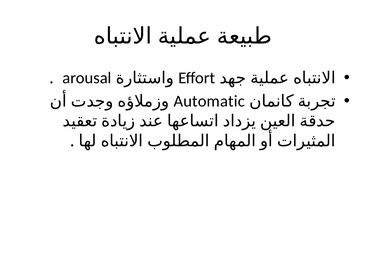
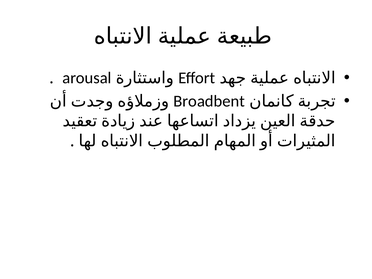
Automatic: Automatic -> Broadbent (209, 101)
